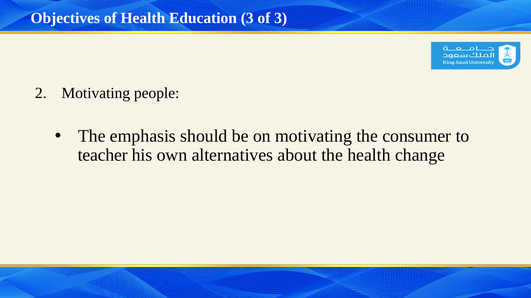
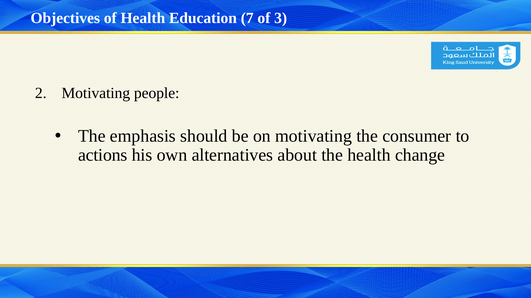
Education 3: 3 -> 7 (247, 18)
teacher: teacher -> actions (103, 155)
